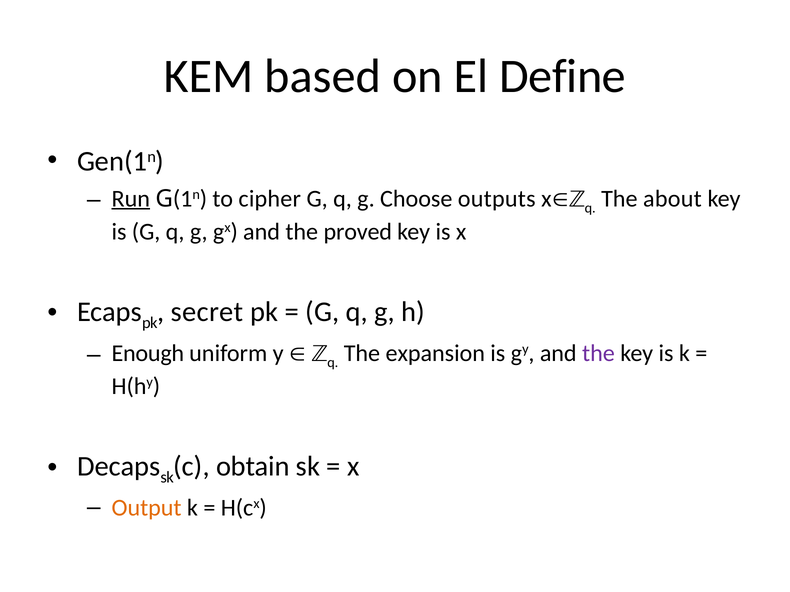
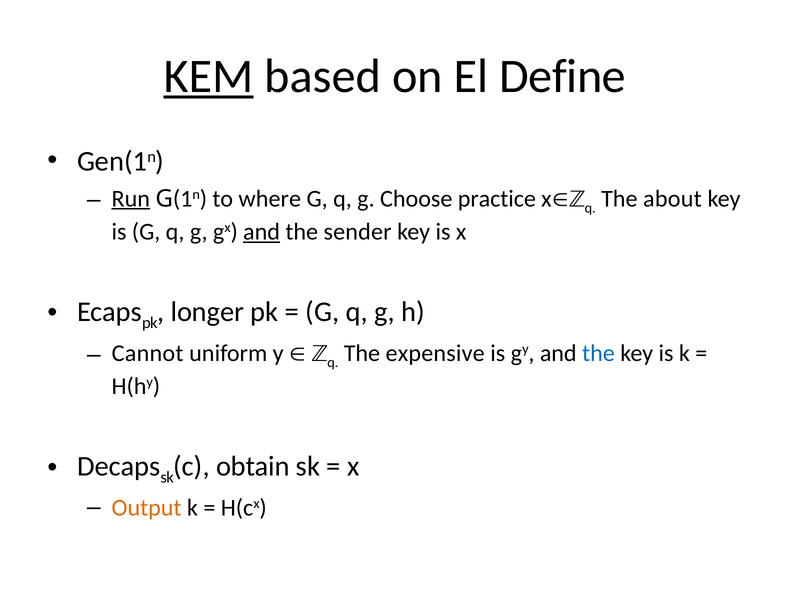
KEM underline: none -> present (209, 76)
cipher: cipher -> where (270, 199)
outputs: outputs -> practice (497, 199)
and underline: none -> present (262, 232)
proved: proved -> sender (358, 232)
secret: secret -> longer (207, 312)
Enough: Enough -> Cannot (148, 353)
expansion: expansion -> expensive (435, 353)
the colour: purple -> blue (598, 353)
